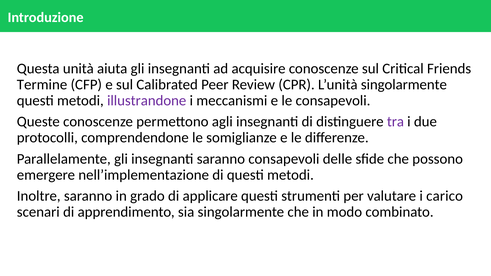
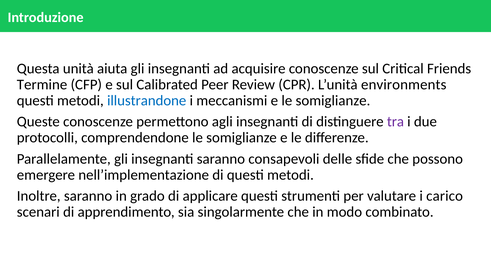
L’unità singolarmente: singolarmente -> environments (404, 85)
illustrandone colour: purple -> blue (147, 101)
e le consapevoli: consapevoli -> somiglianze (333, 101)
